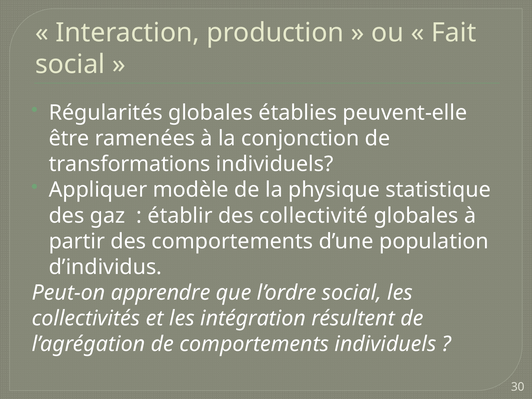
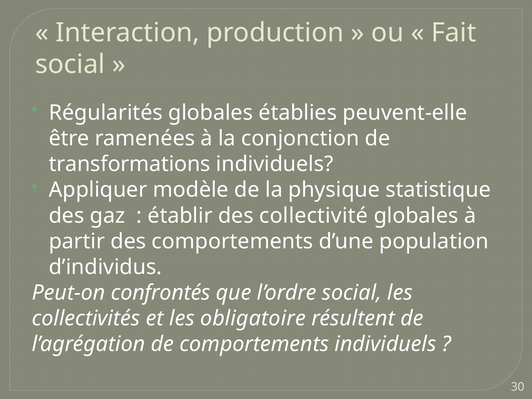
apprendre: apprendre -> confrontés (161, 293)
intégration: intégration -> obligatoire (253, 319)
